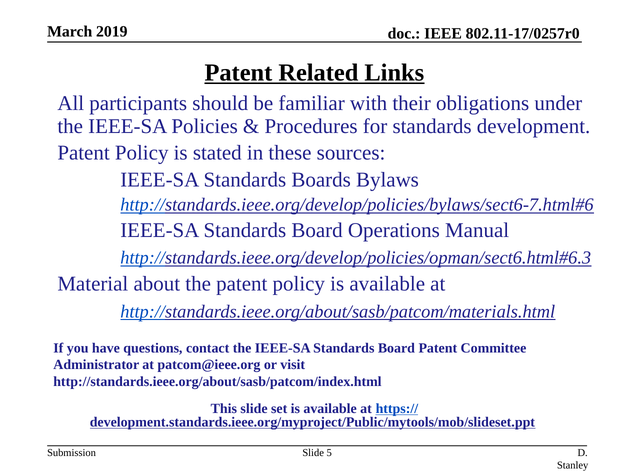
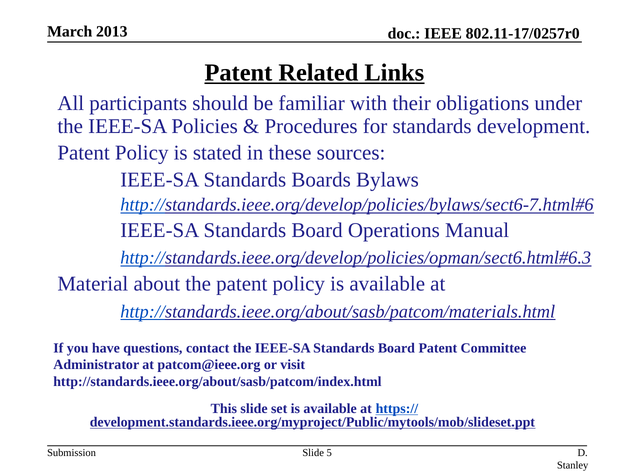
2019: 2019 -> 2013 (112, 32)
